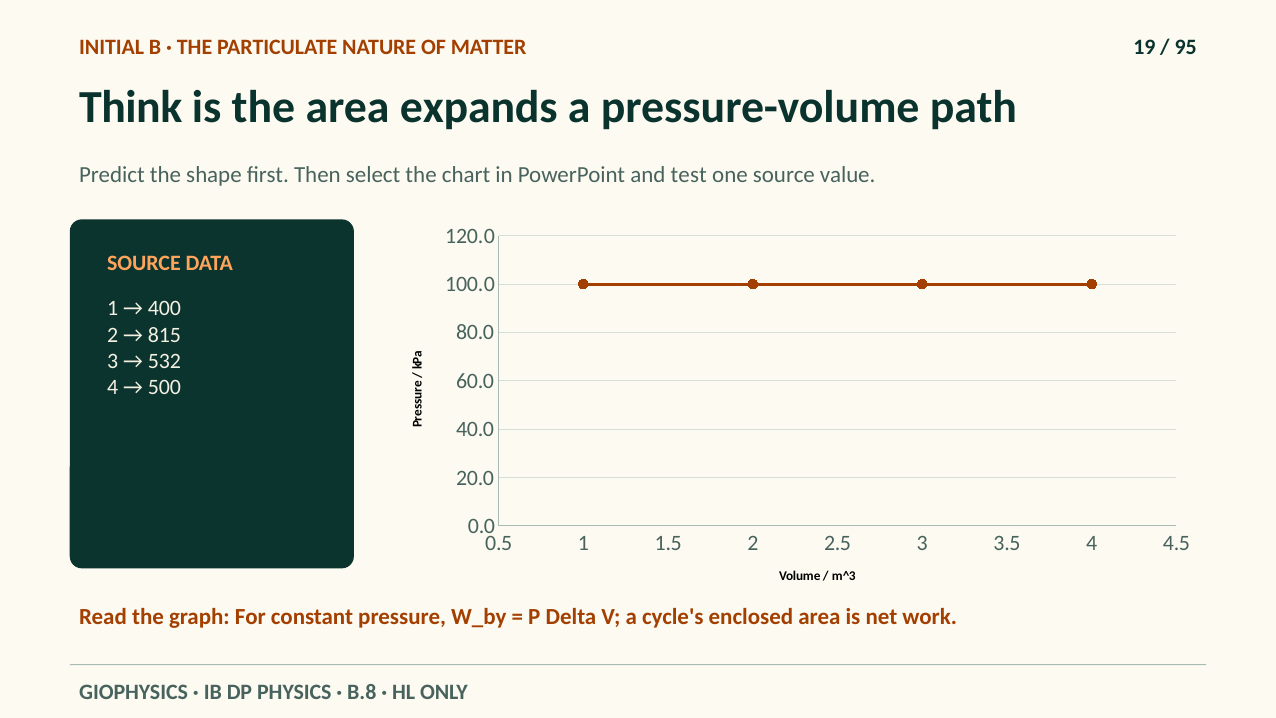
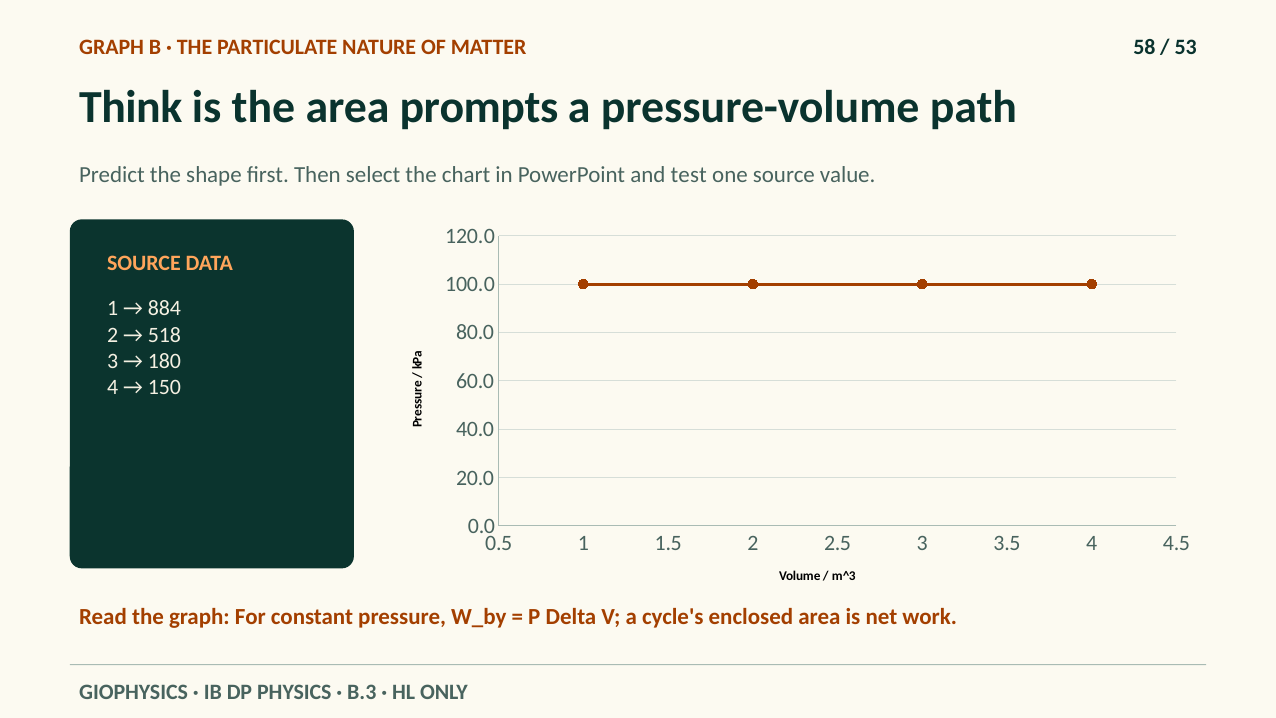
INITIAL: INITIAL -> GRAPH (112, 47)
19: 19 -> 58 (1144, 47)
95: 95 -> 53 (1186, 47)
expands: expands -> prompts (479, 107)
400: 400 -> 884 (164, 308)
815: 815 -> 518 (164, 335)
532: 532 -> 180 (164, 361)
500: 500 -> 150 (164, 387)
B.8: B.8 -> B.3 (362, 692)
